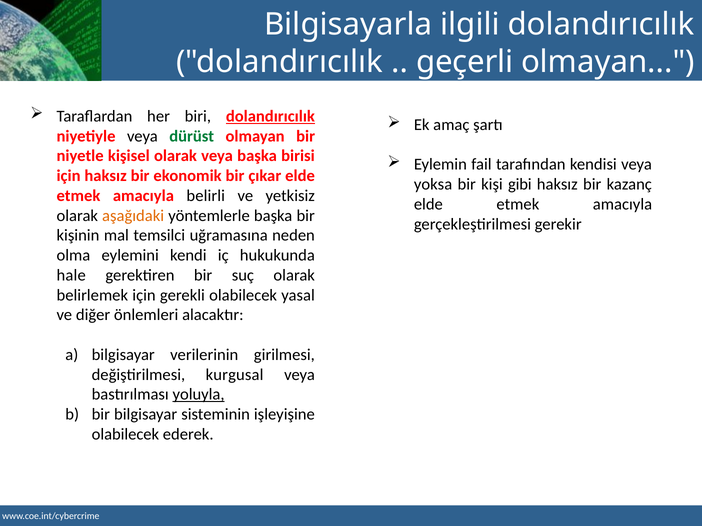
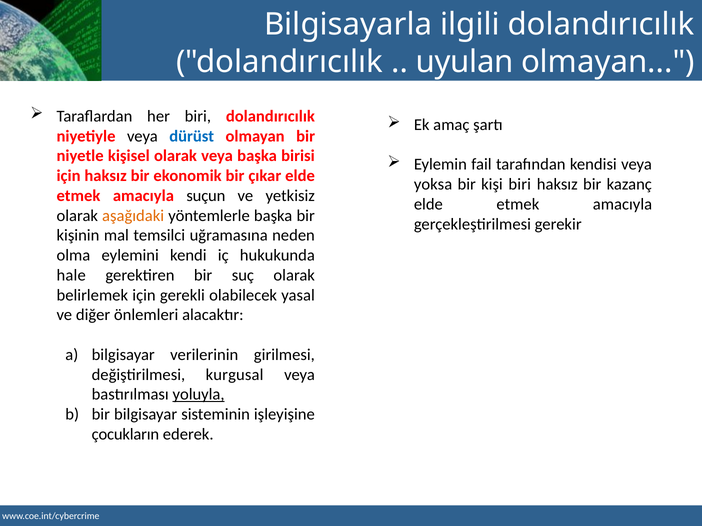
geçerli: geçerli -> uyulan (465, 62)
dolandırıcılık underline: present -> none (270, 116)
dürüst colour: green -> blue (192, 136)
kişi gibi: gibi -> biri (520, 185)
belirli: belirli -> suçun (206, 196)
olabilecek: olabilecek -> çocukların (125, 435)
